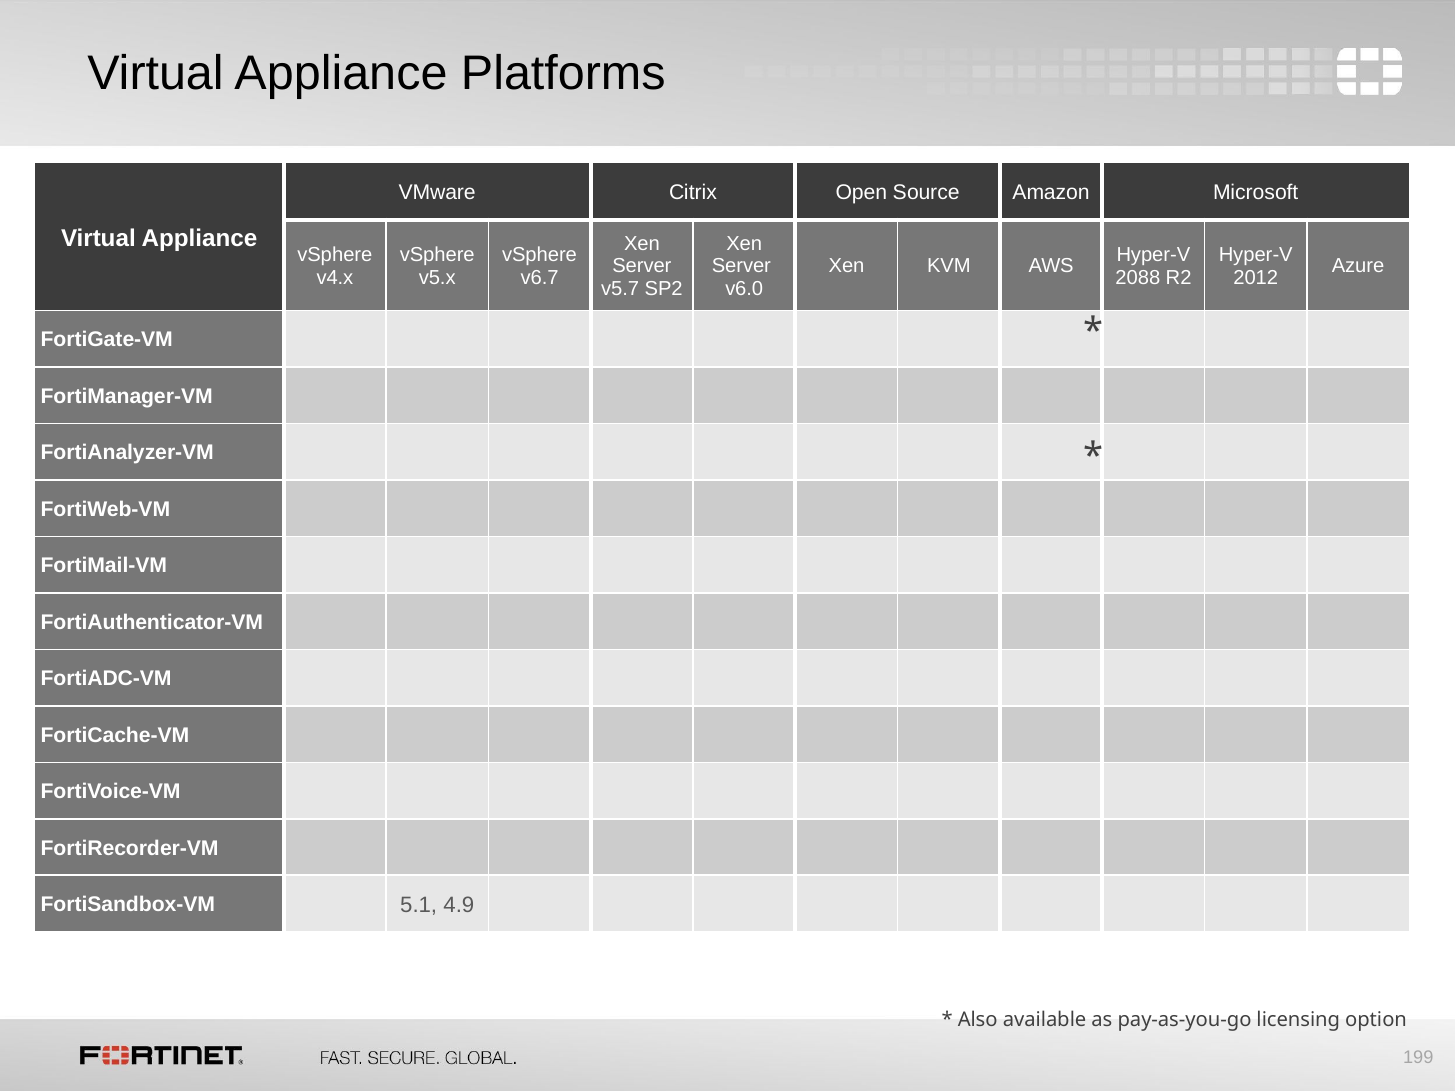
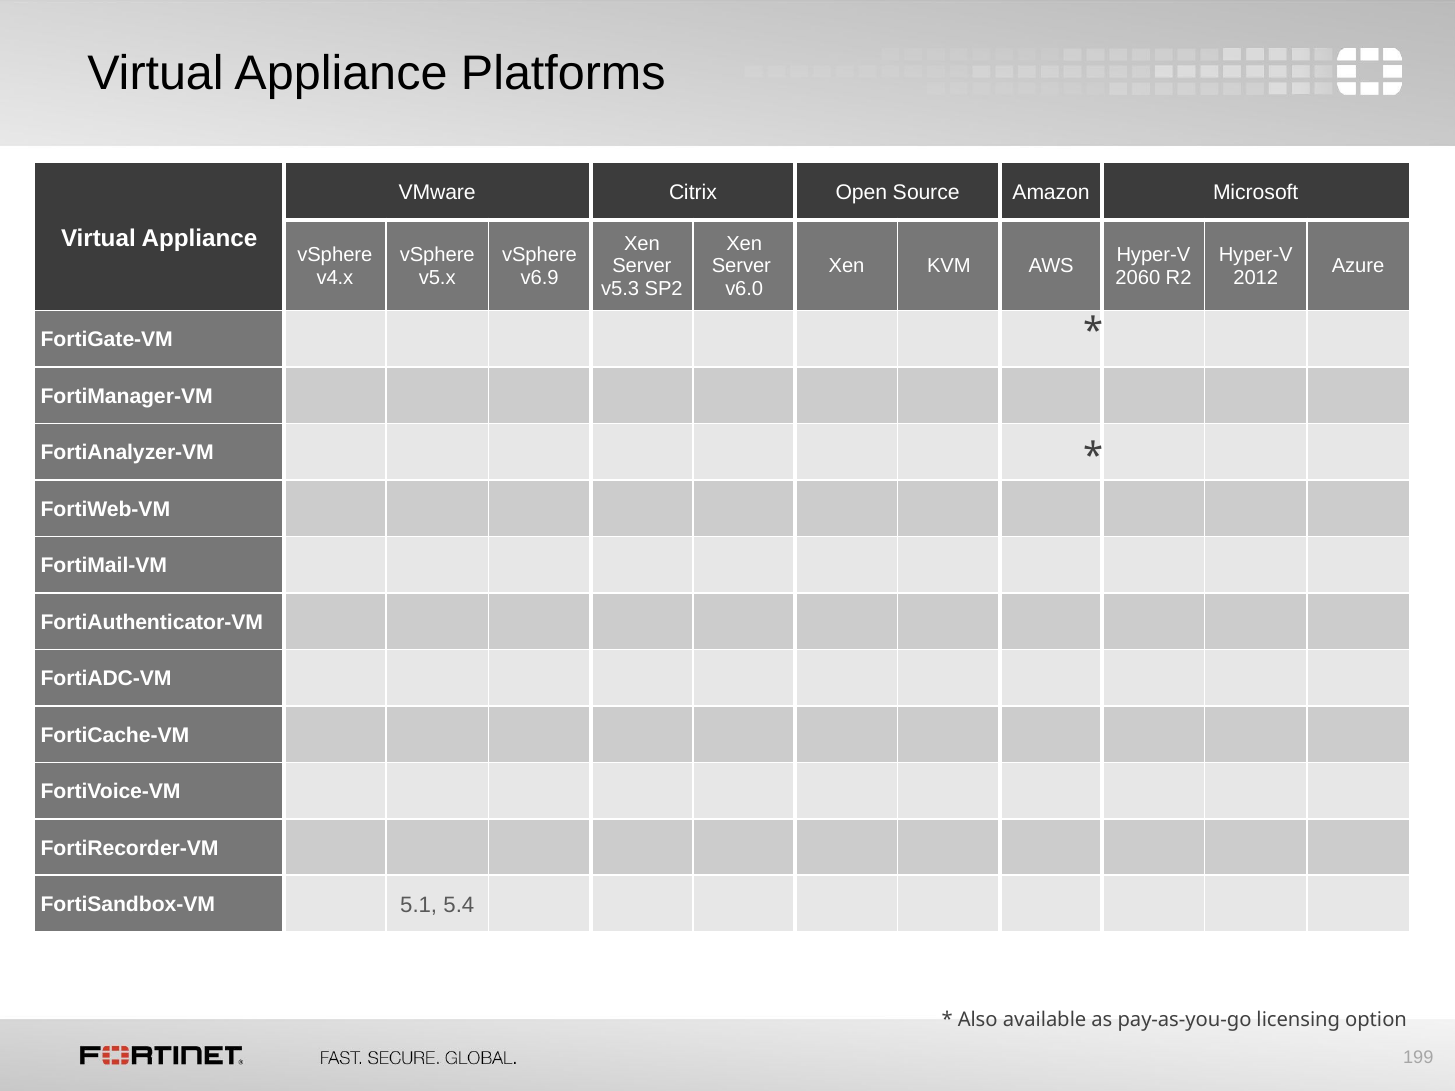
v6.7: v6.7 -> v6.9 (540, 278)
2088: 2088 -> 2060 (1138, 278)
v5.7: v5.7 -> v5.3 (620, 289)
4.9: 4.9 -> 5.4 (459, 905)
